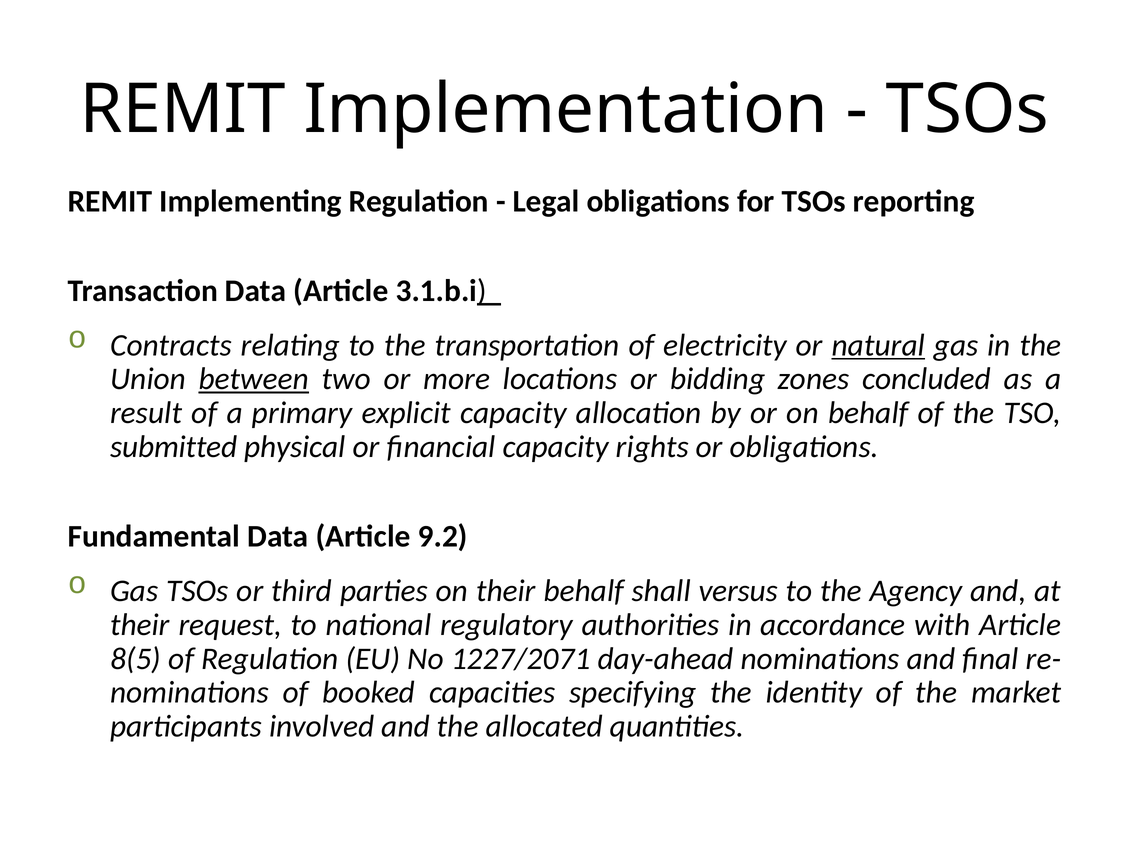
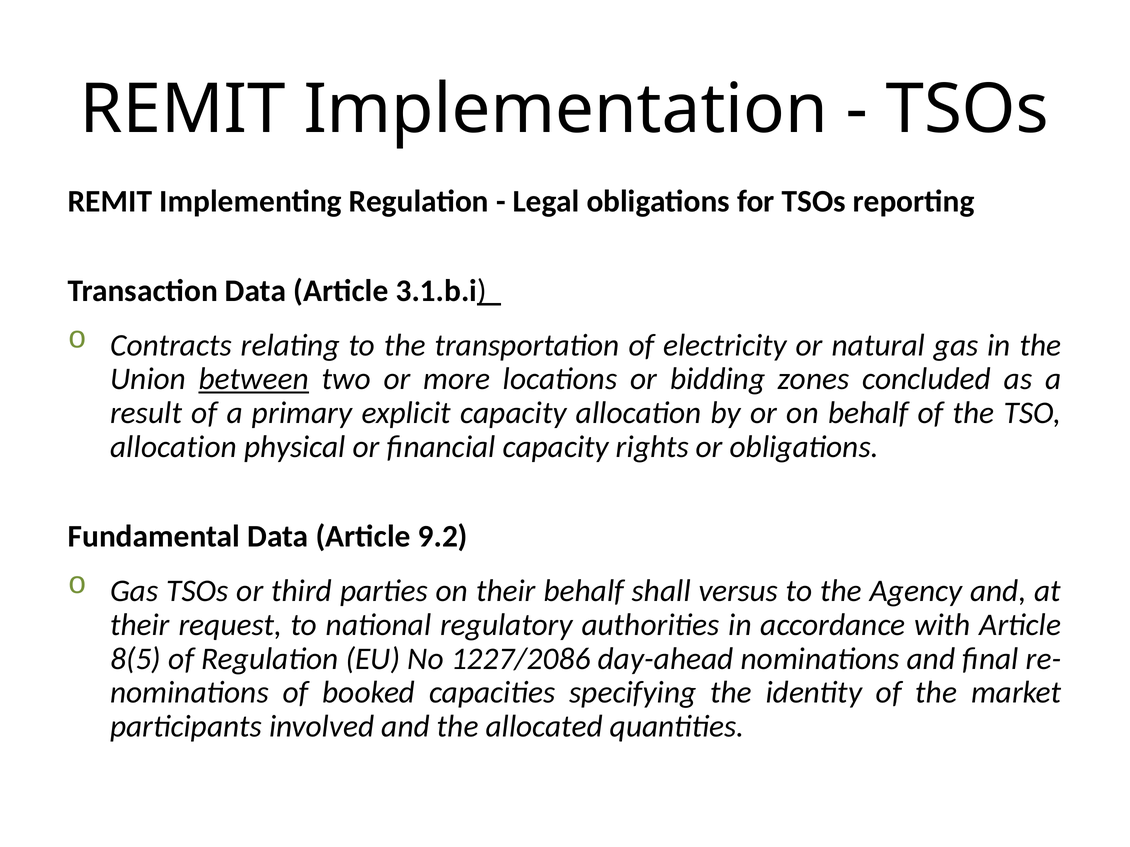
natural underline: present -> none (878, 345)
submitted: submitted -> allocation (174, 447)
1227/2071: 1227/2071 -> 1227/2086 (521, 659)
